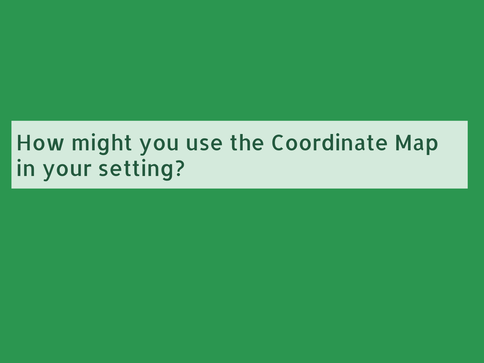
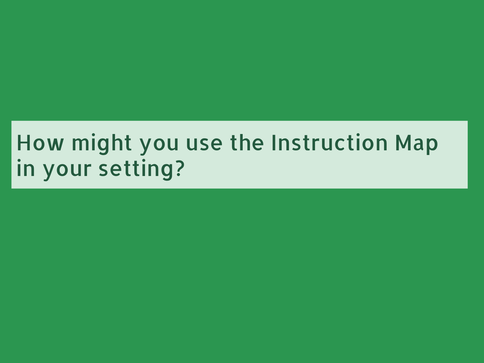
Coordinate: Coordinate -> Instruction (330, 143)
